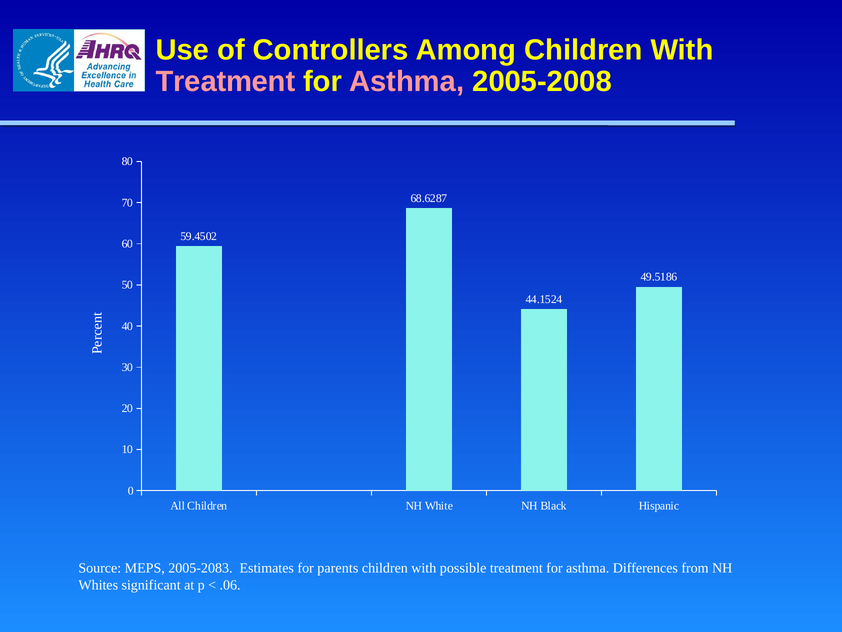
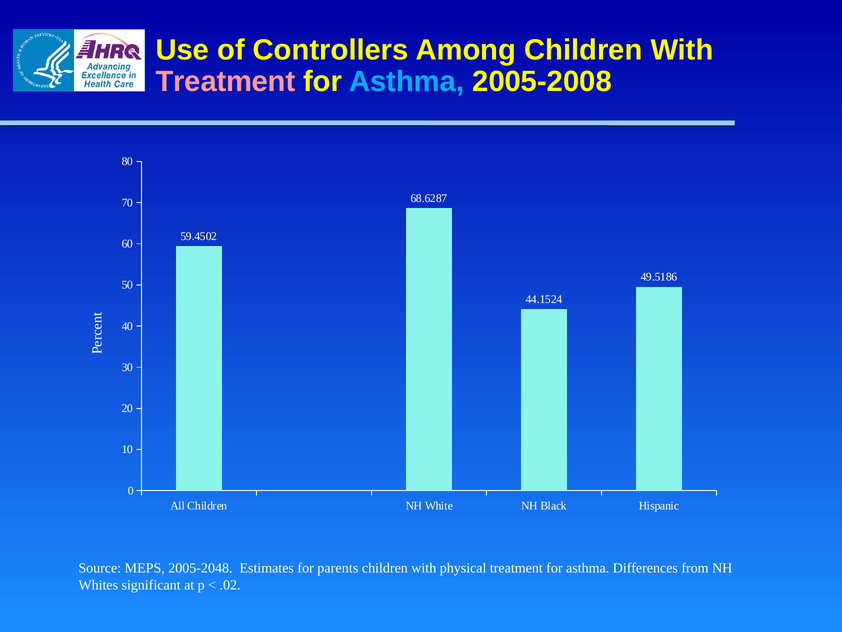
Asthma colour: pink -> light blue (407, 82)
2005-2083: 2005-2083 -> 2005-2048 (200, 568)
possible: possible -> physical (463, 568)
.06: .06 -> .02 (230, 585)
